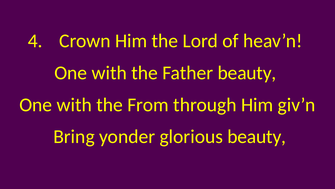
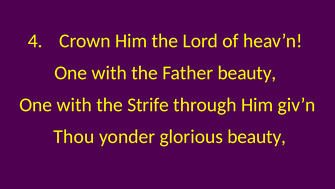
From: From -> Strife (148, 104)
Bring: Bring -> Thou (74, 136)
